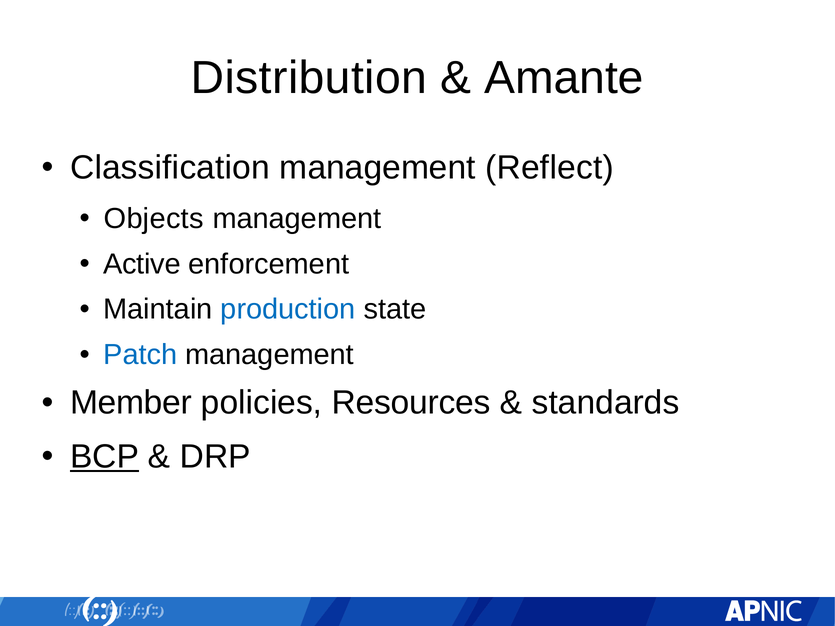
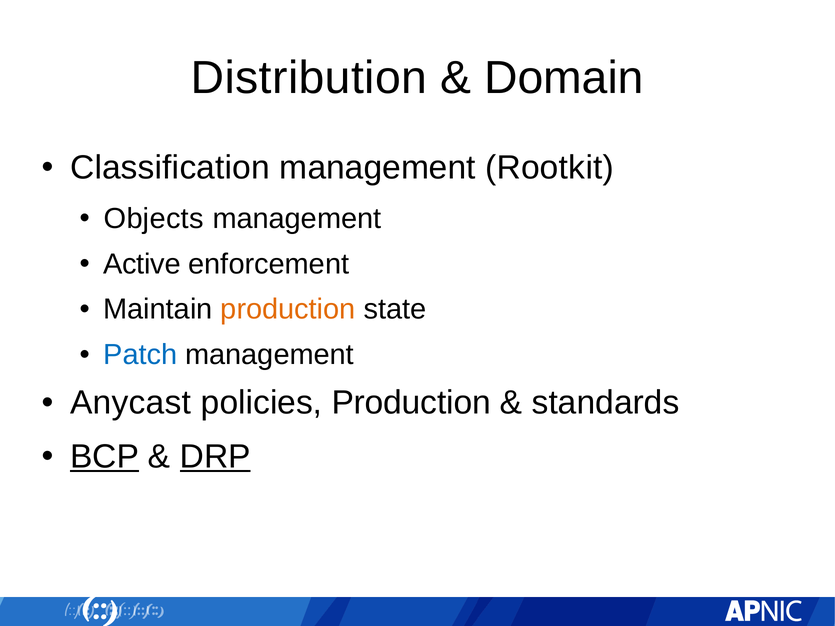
Amante: Amante -> Domain (564, 78)
Reflect: Reflect -> Rootkit (550, 168)
production colour: blue -> orange (288, 309)
Member: Member -> Anycast (131, 403)
policies Resources: Resources -> Production (411, 403)
DRP underline: none -> present (215, 457)
